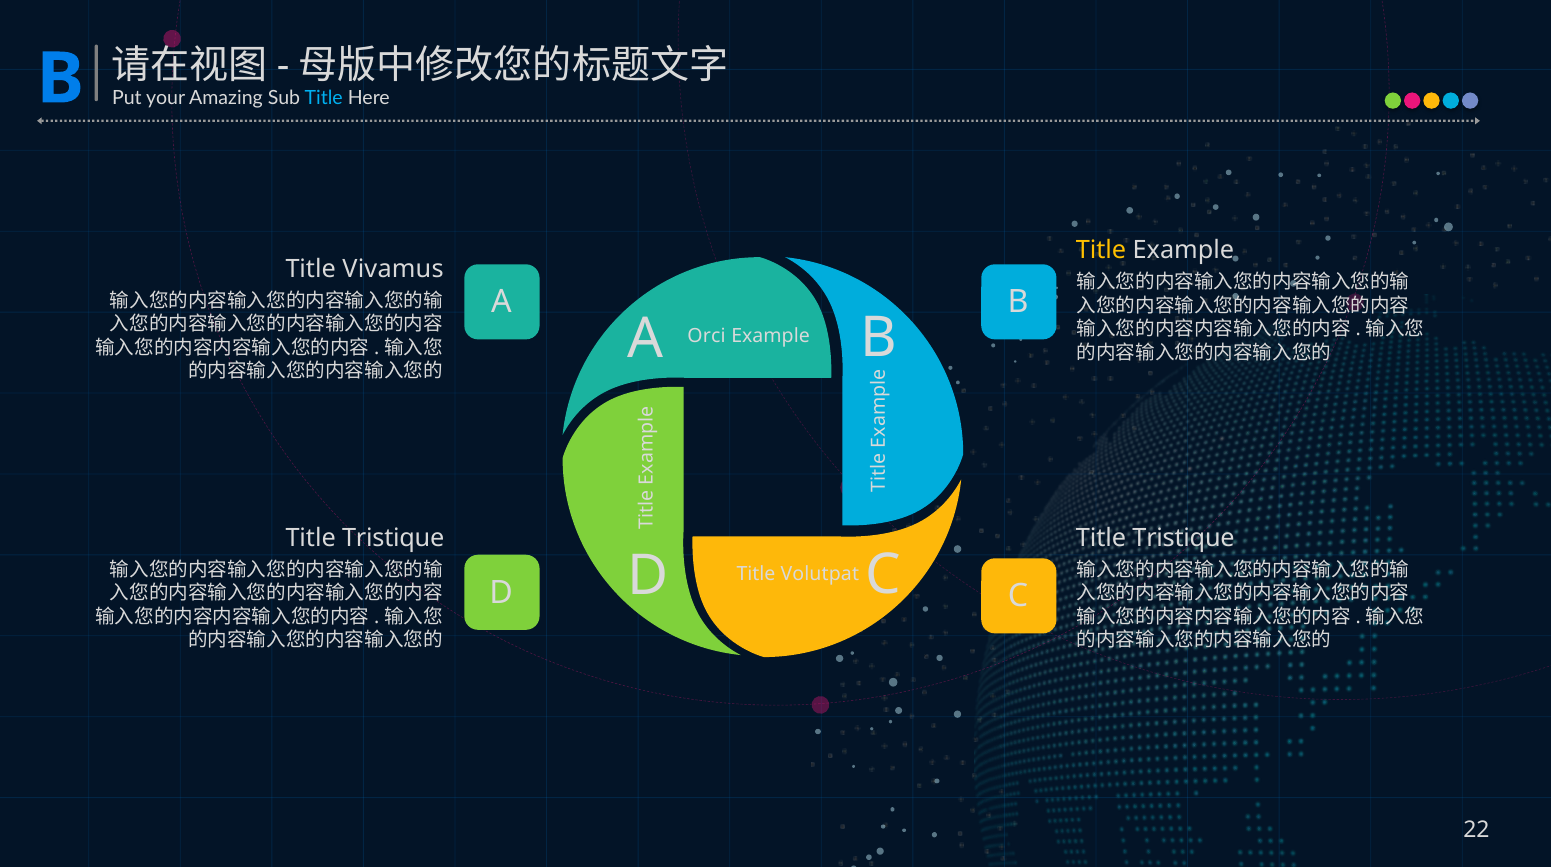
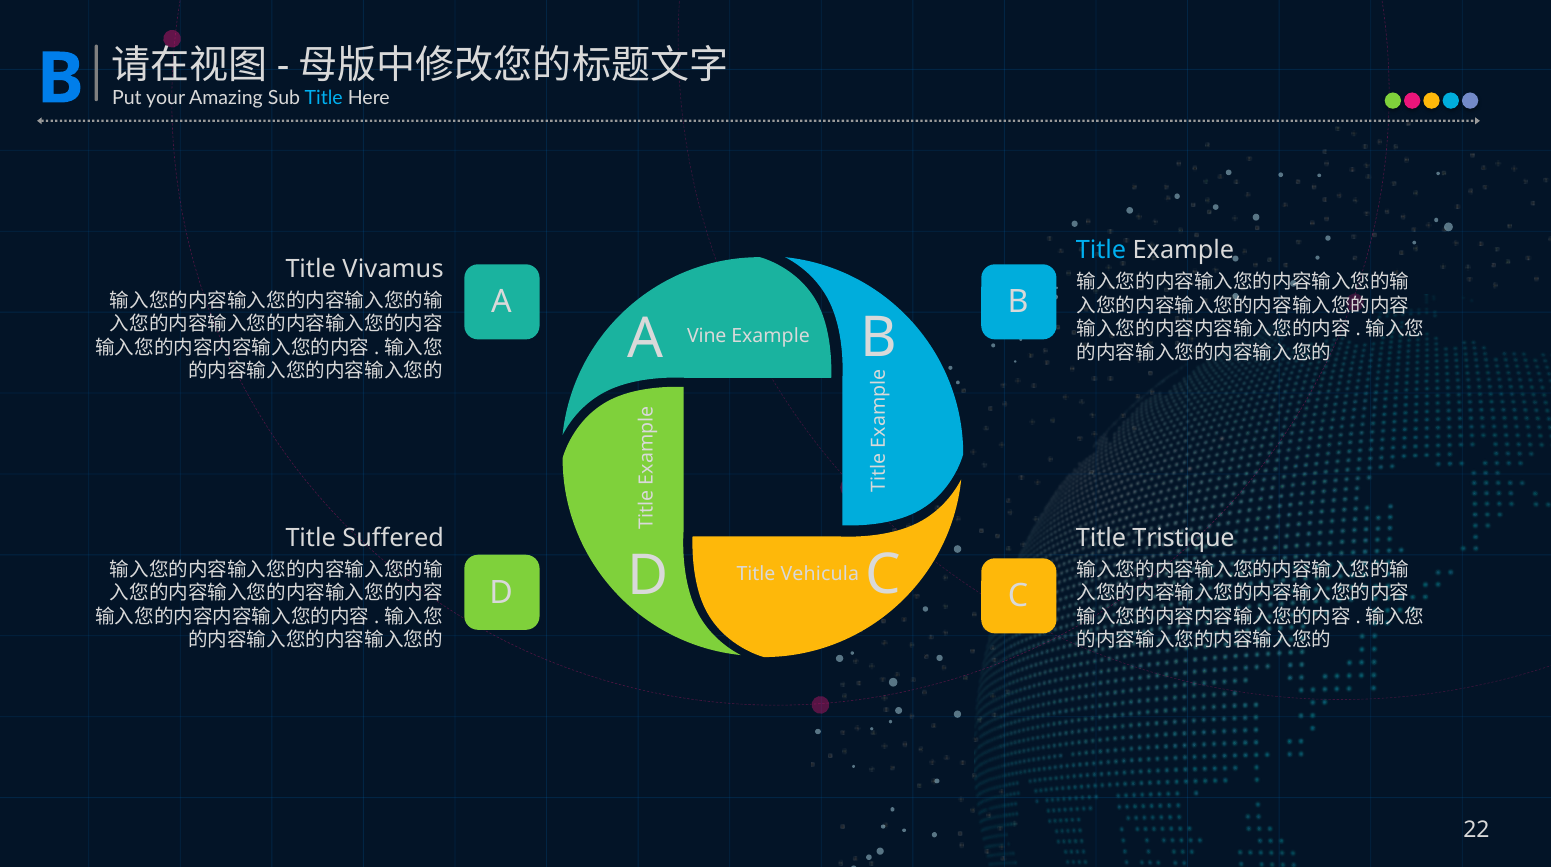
Title colour: yellow -> light blue (1101, 250)
Orci: Orci -> Vine (707, 336)
Tristique: Tristique -> Suffered (393, 538)
Volutpat: Volutpat -> Vehicula (820, 574)
